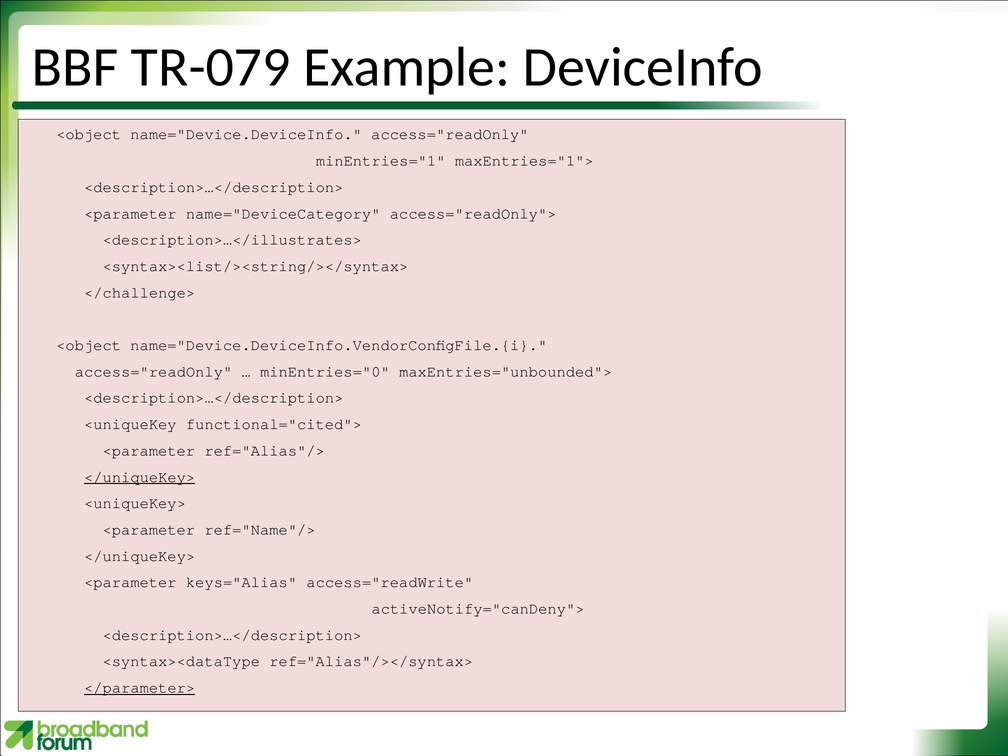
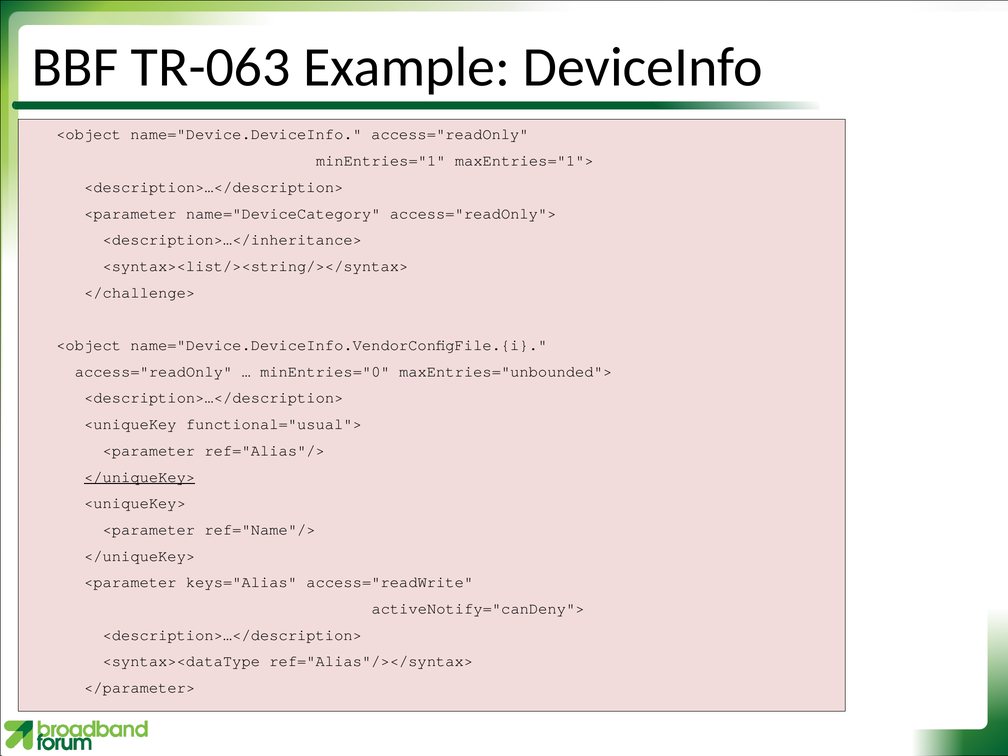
TR-079: TR-079 -> TR-063 (211, 67)
<description>…</illustrates>: <description>…</illustrates> -> <description>…</inheritance> (232, 240)
functional="cited">: functional="cited"> -> functional="usual"> (274, 424)
</parameter> underline: present -> none (140, 688)
